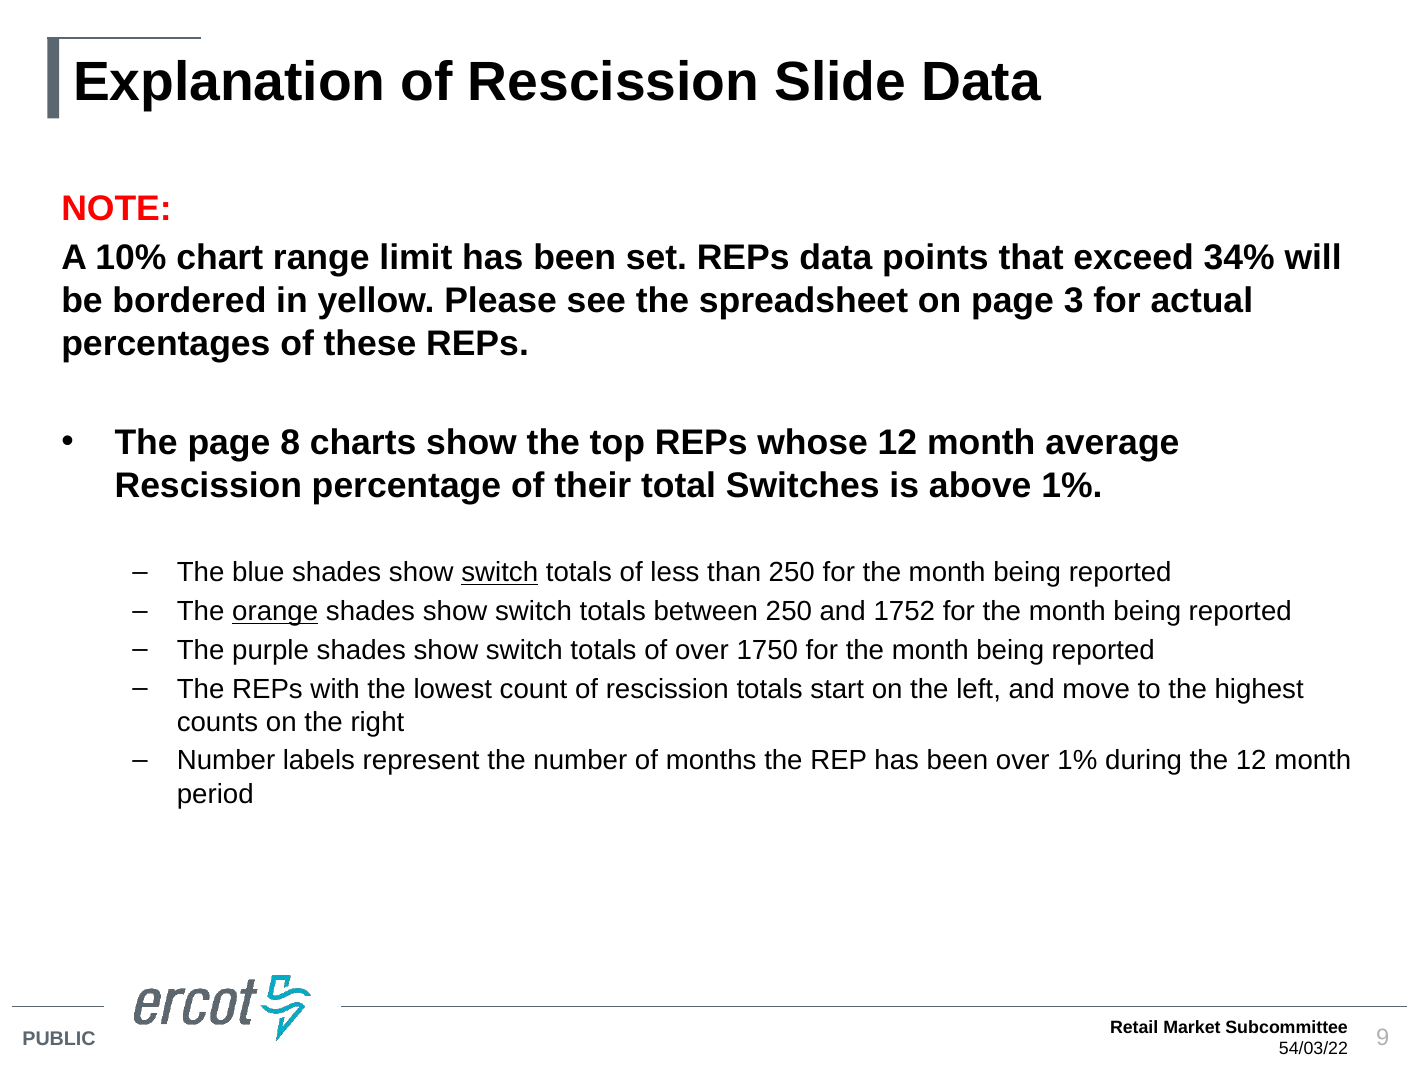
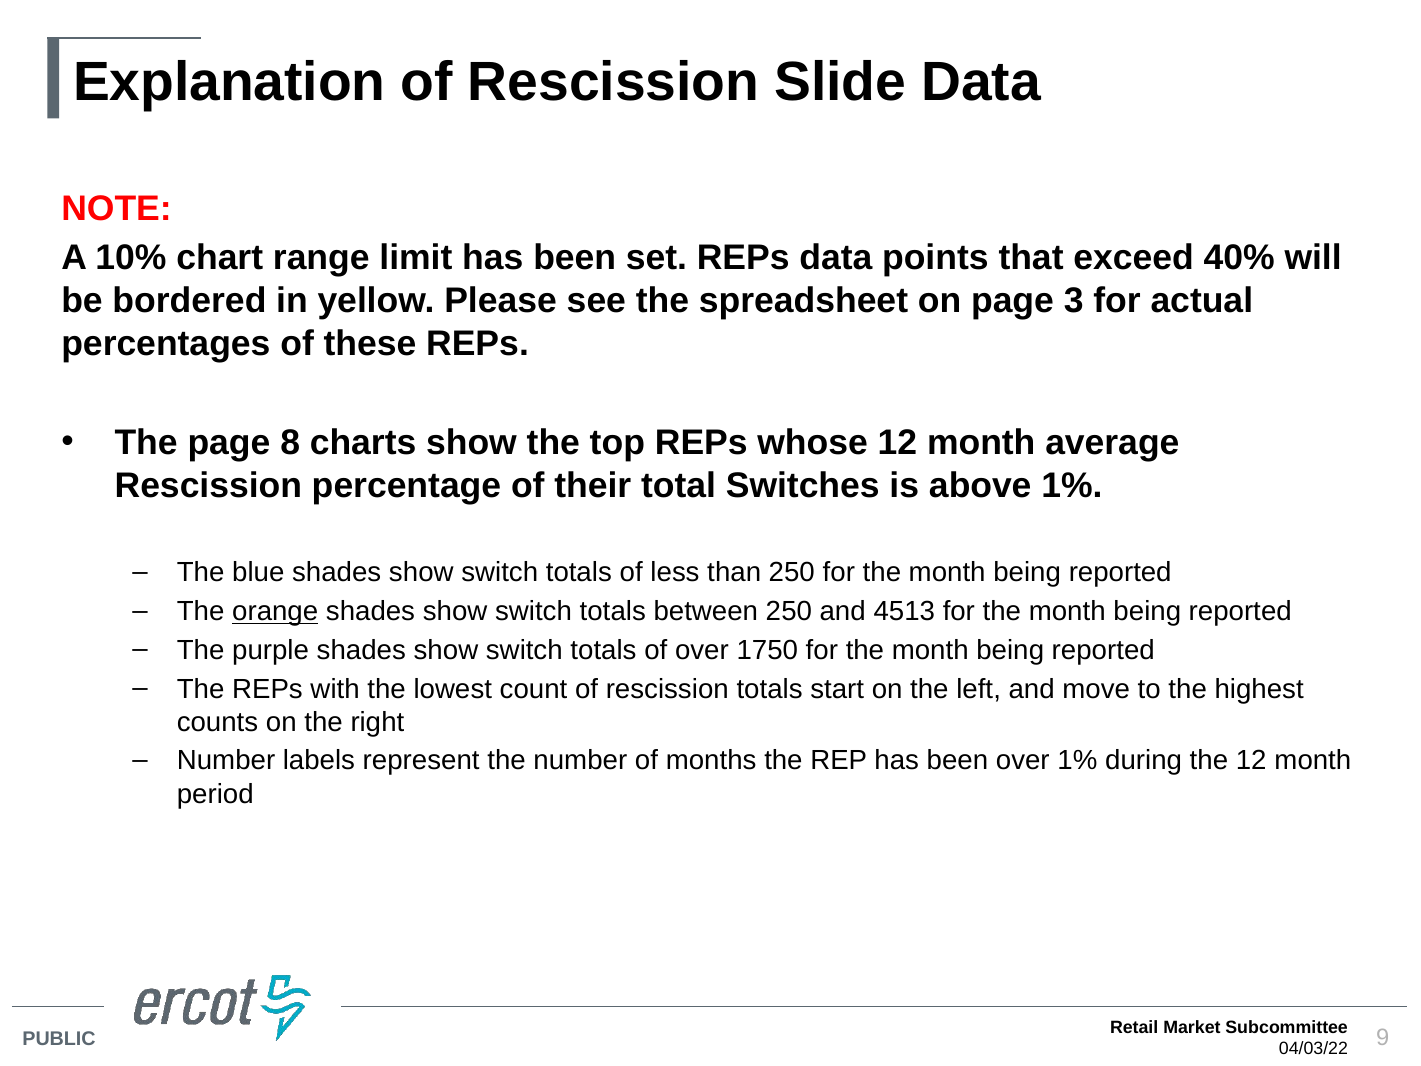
34%: 34% -> 40% (1239, 258)
switch underline: present -> none (500, 573)
1752: 1752 -> 4513 (904, 611)
54/03/22: 54/03/22 -> 04/03/22 (1313, 1049)
